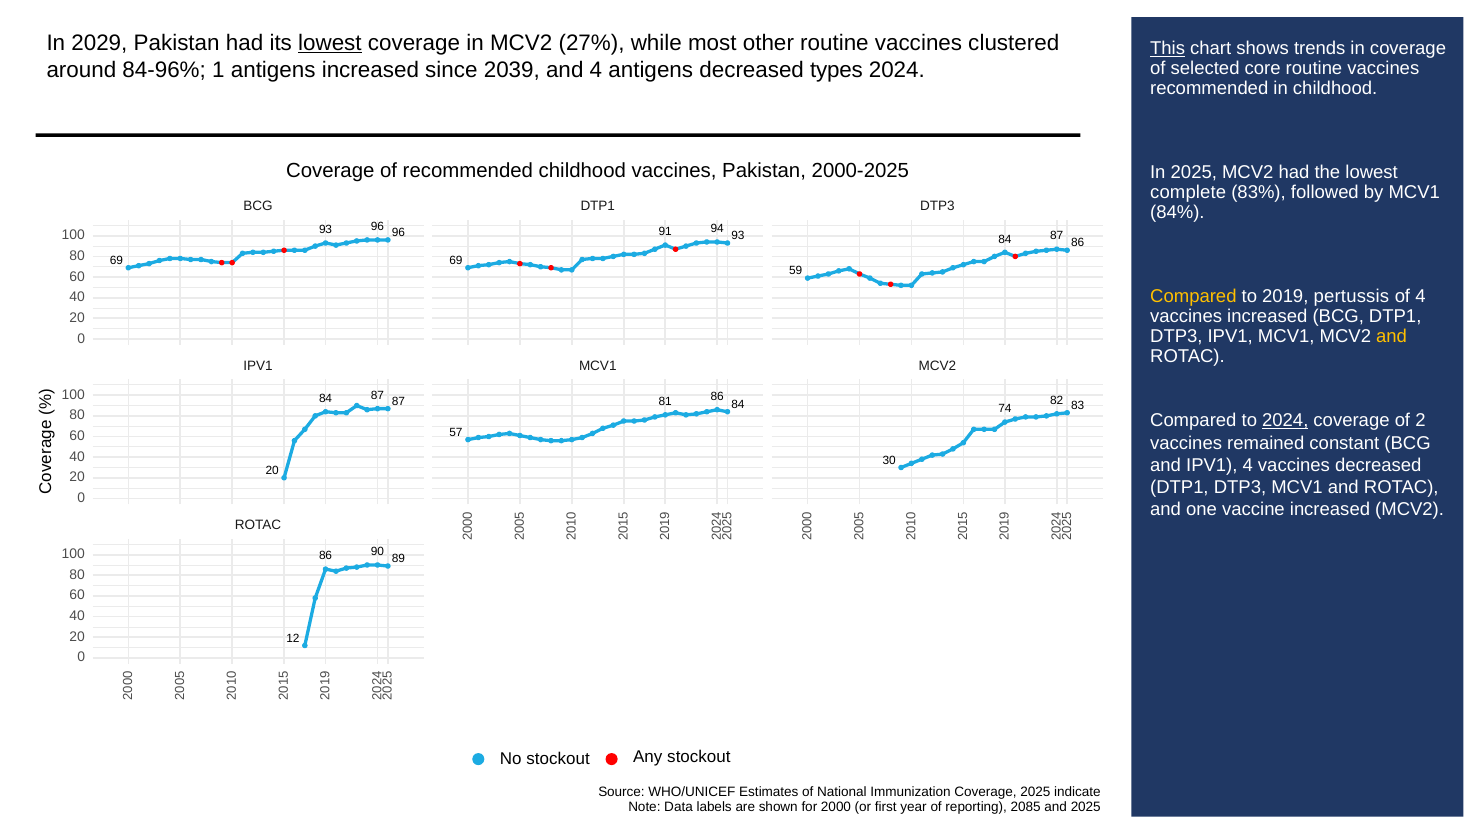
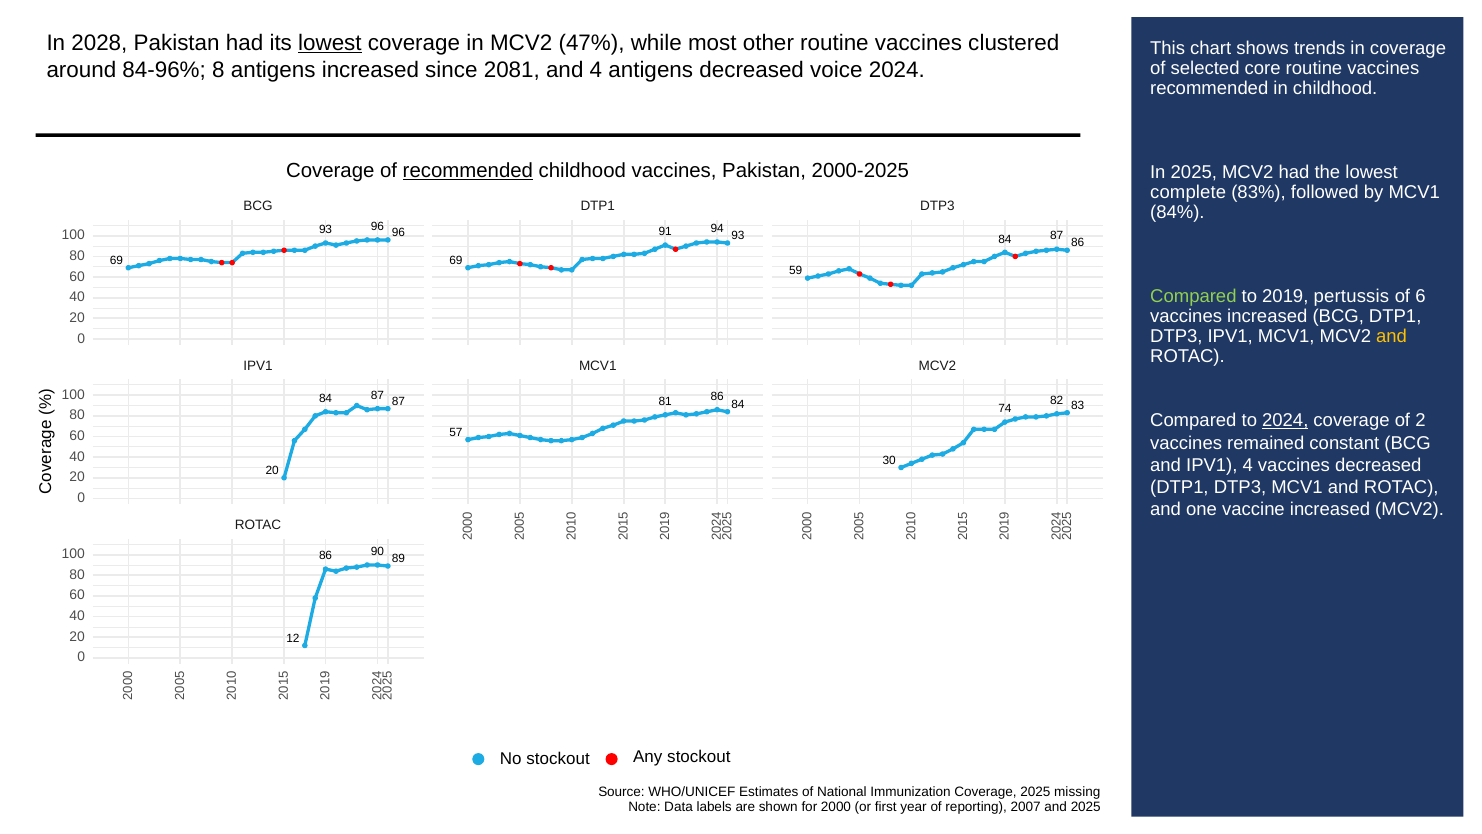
2029: 2029 -> 2028 (99, 43)
27%: 27% -> 47% (592, 43)
This underline: present -> none (1168, 49)
84-96% 1: 1 -> 8 (218, 70)
2039: 2039 -> 2081 (512, 70)
types: types -> voice (836, 70)
recommended underline: none -> present (468, 171)
Compared colour: yellow -> light green (1193, 296)
of 4: 4 -> 6 (1420, 296)
indicate: indicate -> missing (1077, 792)
2085: 2085 -> 2007 (1026, 807)
